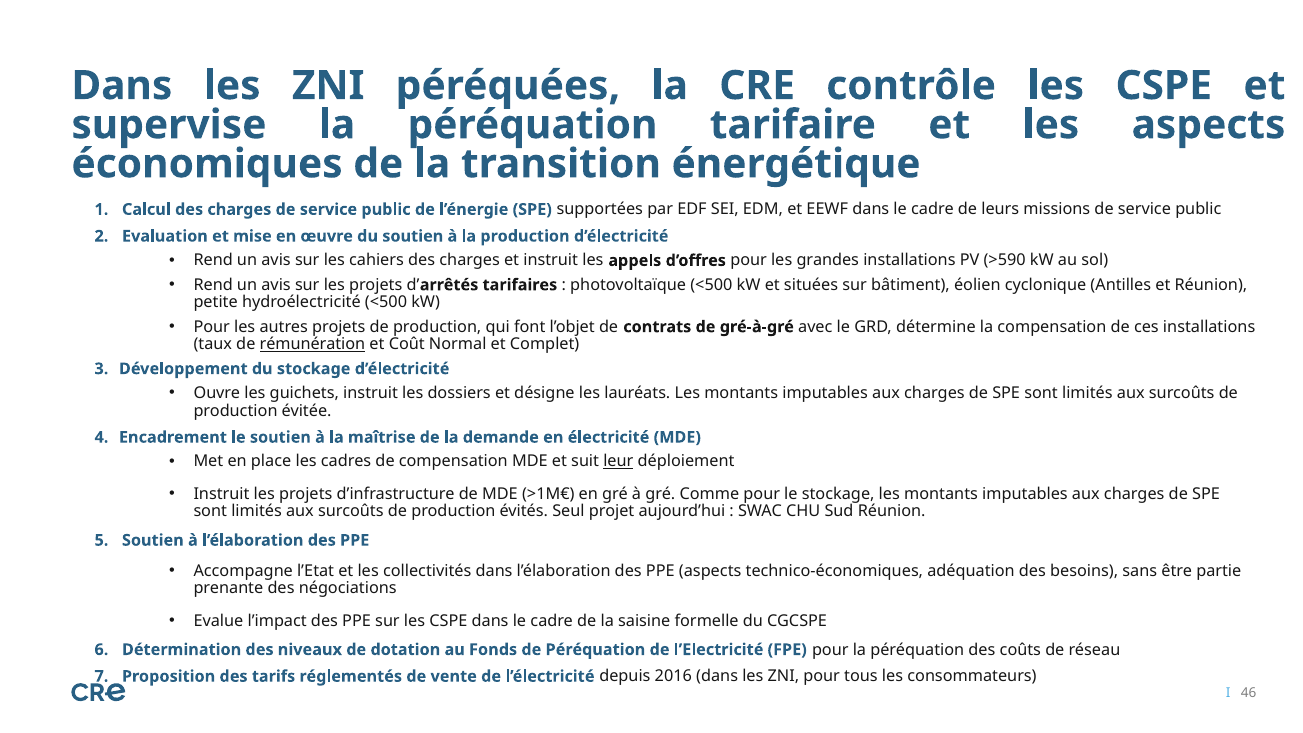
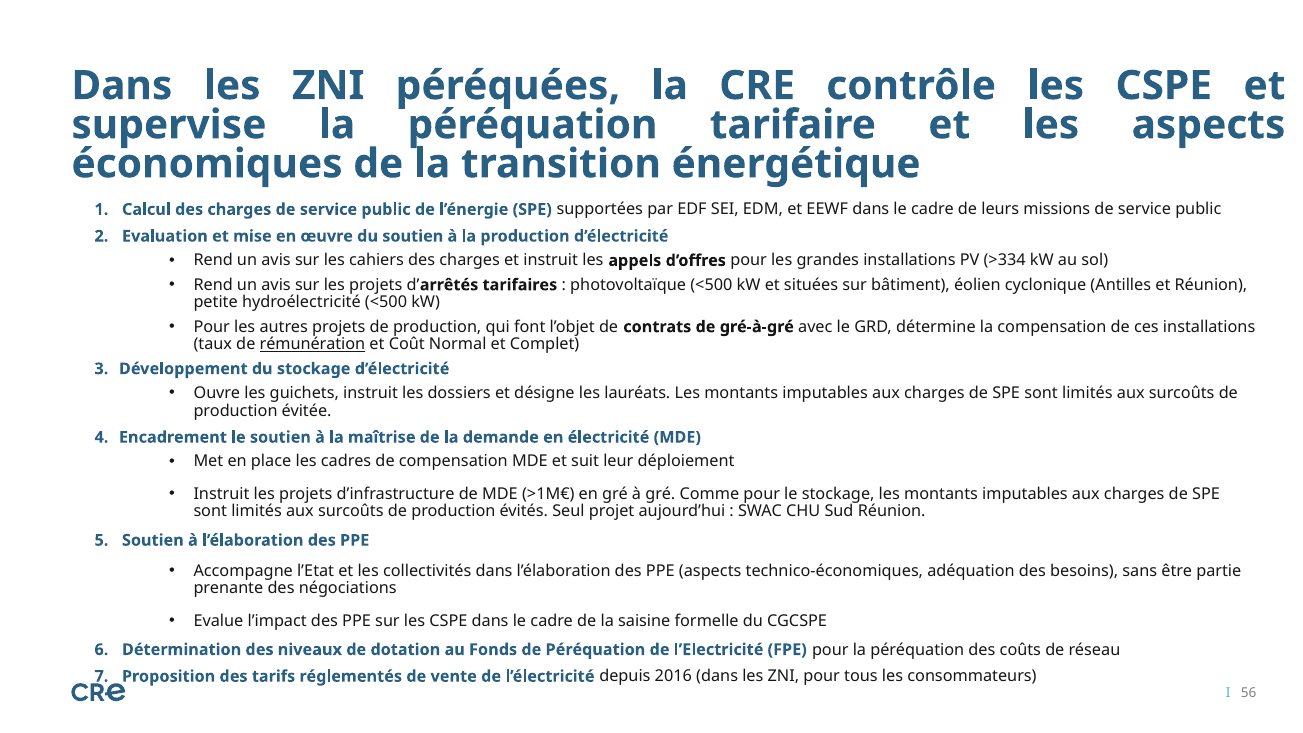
>590: >590 -> >334 (1005, 261)
leur underline: present -> none (618, 461)
46: 46 -> 56 (1249, 693)
